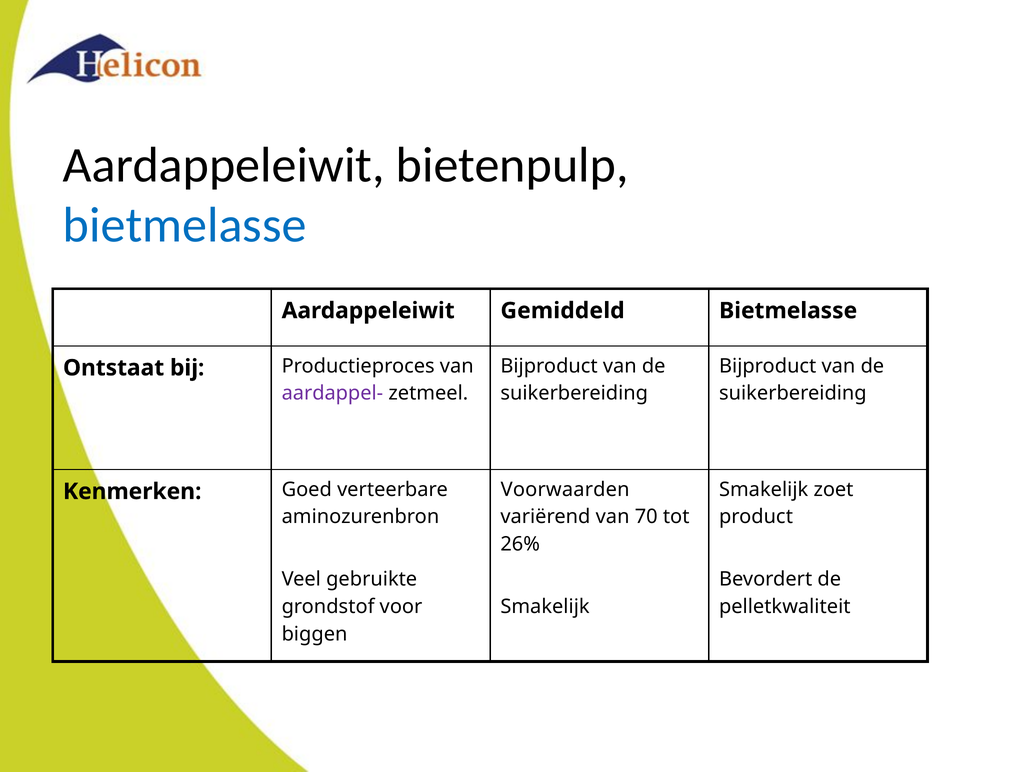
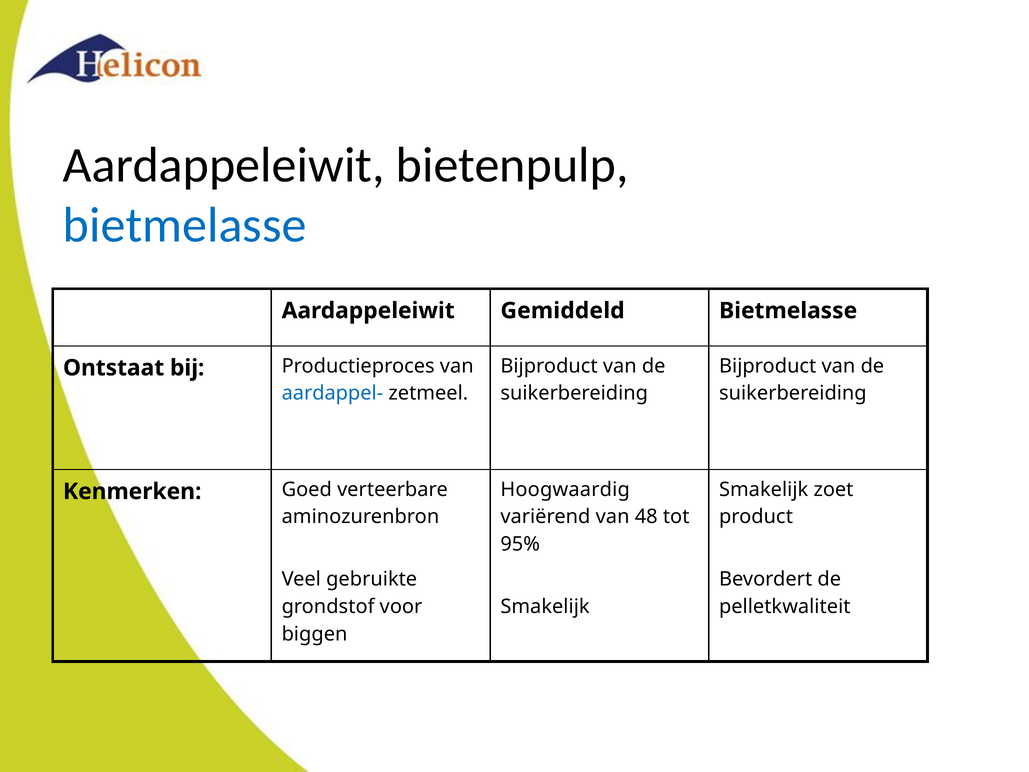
aardappel- colour: purple -> blue (332, 393)
Voorwaarden: Voorwaarden -> Hoogwaardig (565, 489)
70: 70 -> 48 (646, 517)
26%: 26% -> 95% (520, 544)
